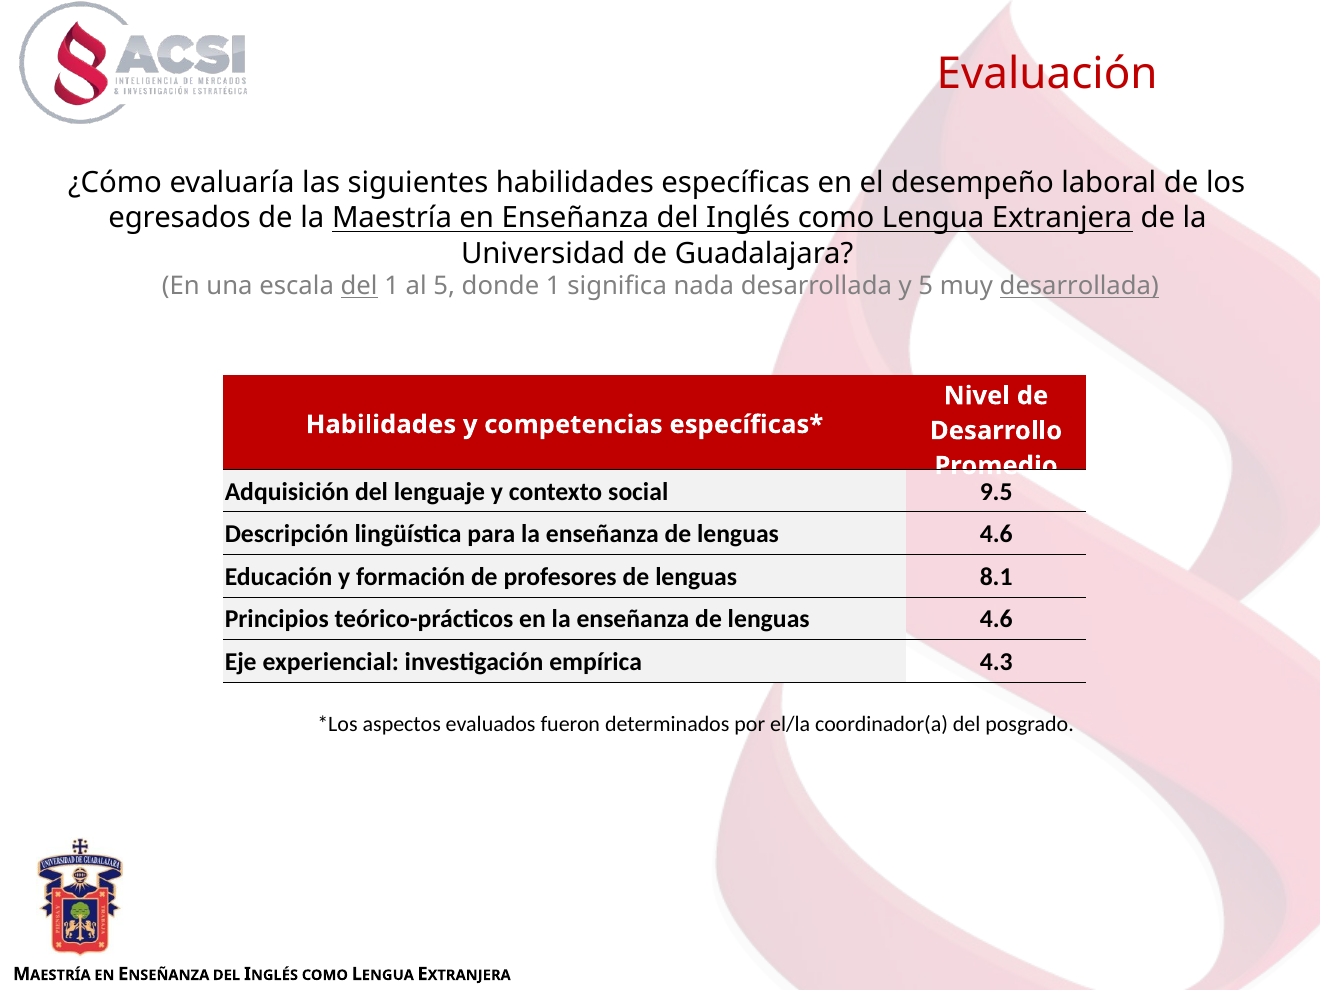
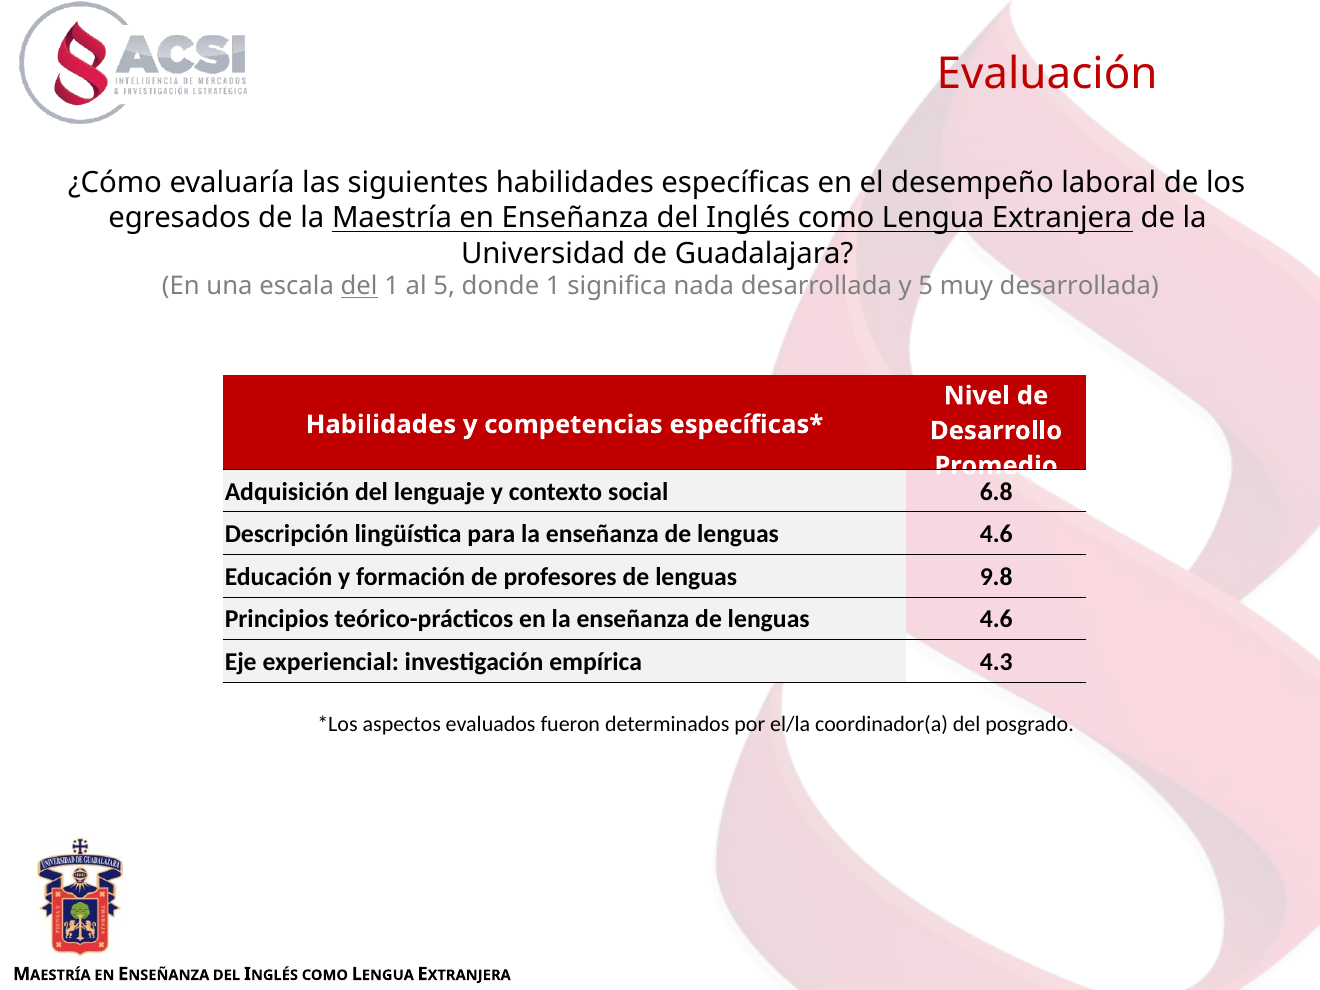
desarrollada underline: present -> none (1079, 286)
9.5: 9.5 -> 6.8 (996, 492)
8.1: 8.1 -> 9.8 (996, 577)
